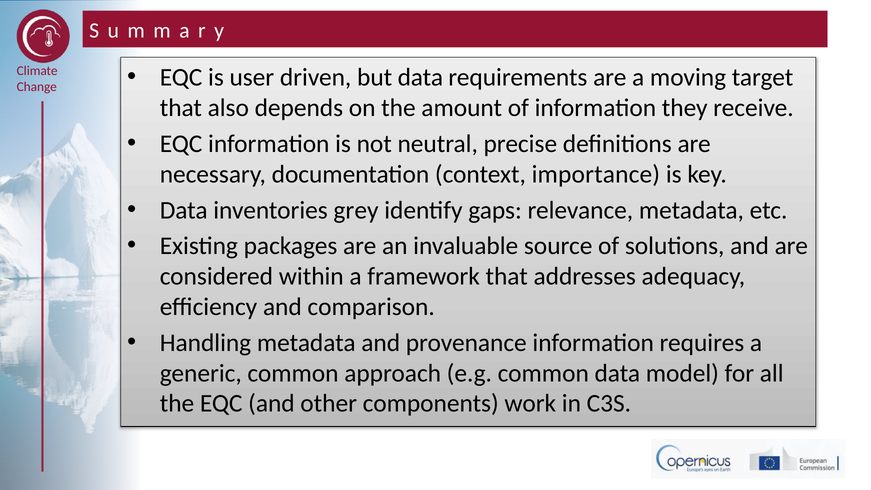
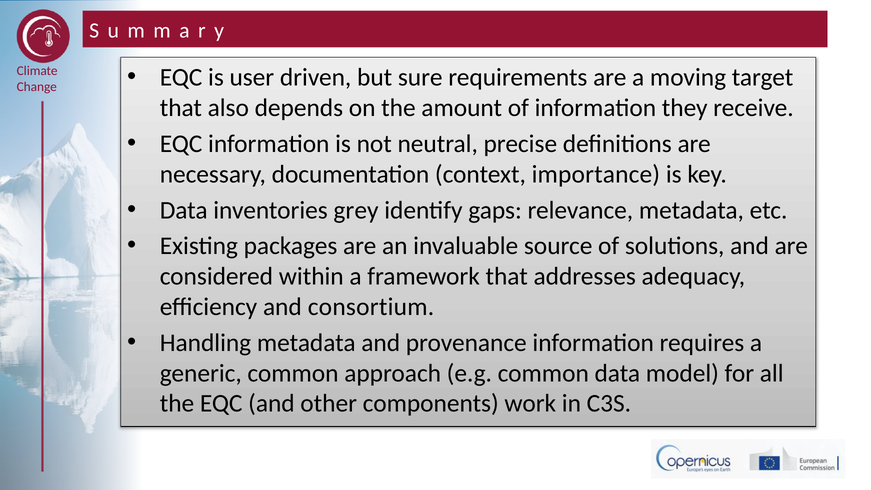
but data: data -> sure (420, 77)
comparison: comparison -> consortium (371, 307)
